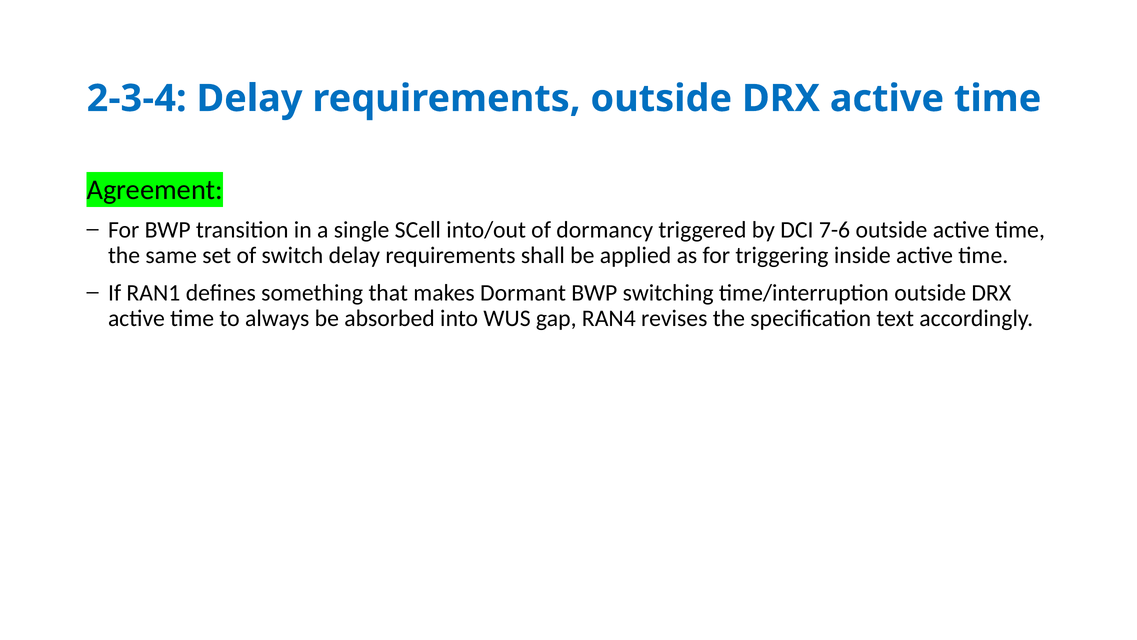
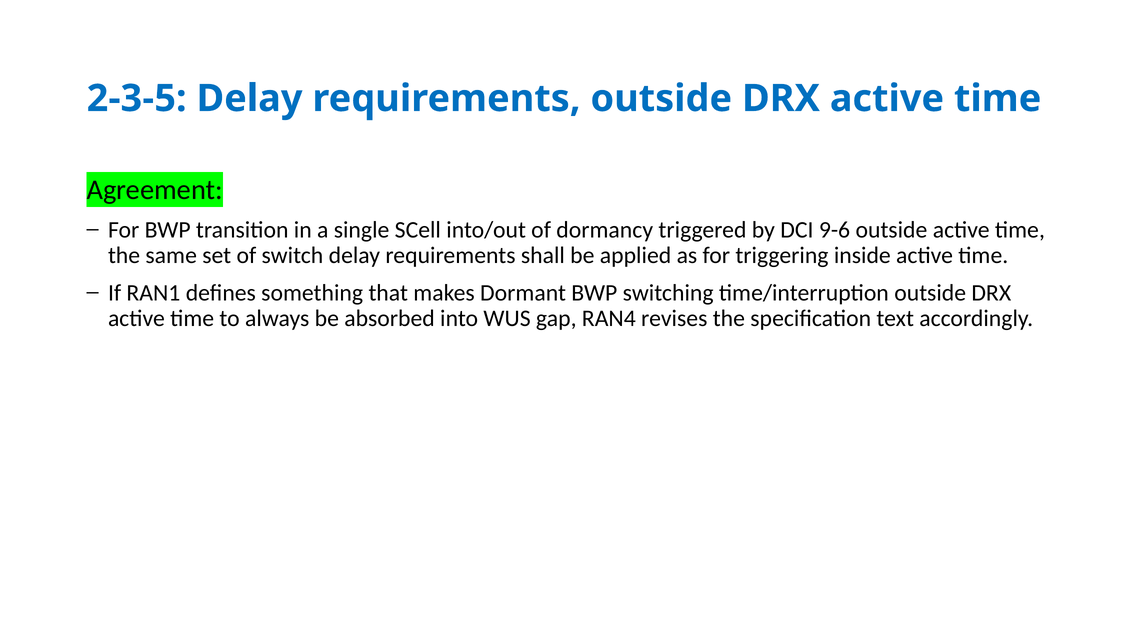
2-3-4: 2-3-4 -> 2-3-5 (137, 98)
7-6: 7-6 -> 9-6 (835, 230)
